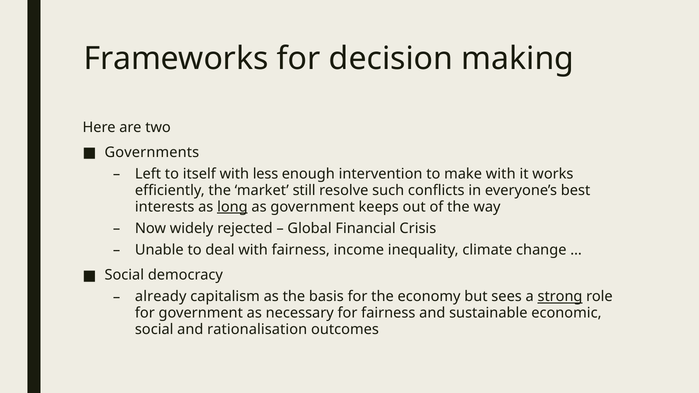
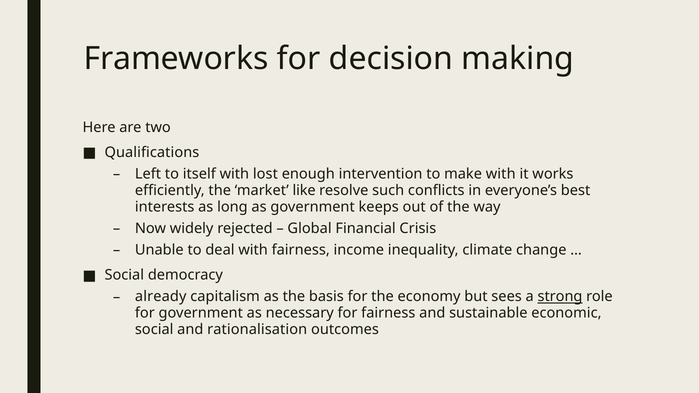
Governments: Governments -> Qualifications (152, 152)
less: less -> lost (265, 174)
still: still -> like (304, 190)
long underline: present -> none (232, 207)
